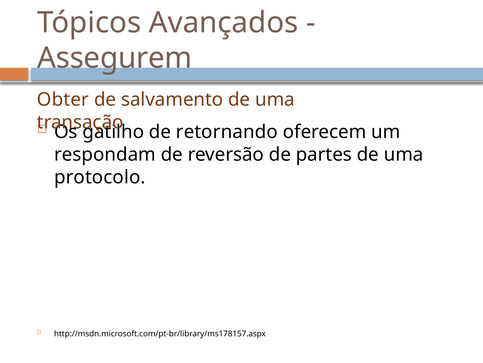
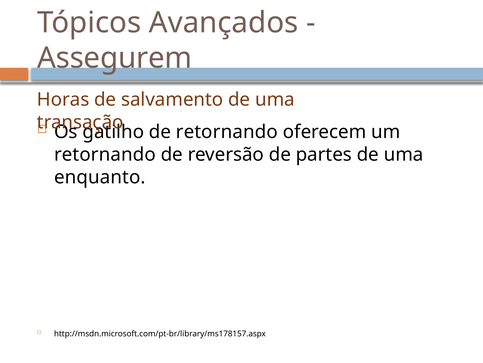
Obter: Obter -> Horas (63, 99)
respondam: respondam -> retornando (105, 154)
protocolo: protocolo -> enquanto (100, 177)
